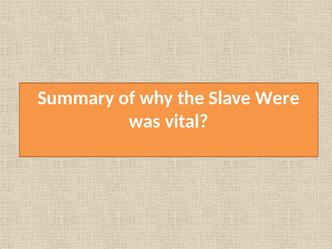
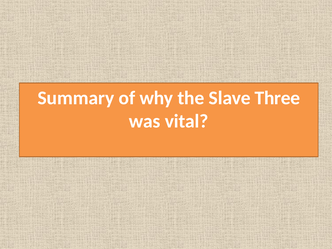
Were: Were -> Three (277, 98)
